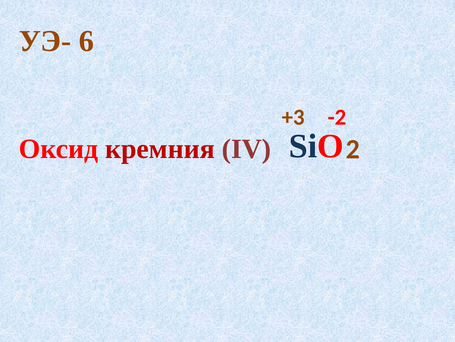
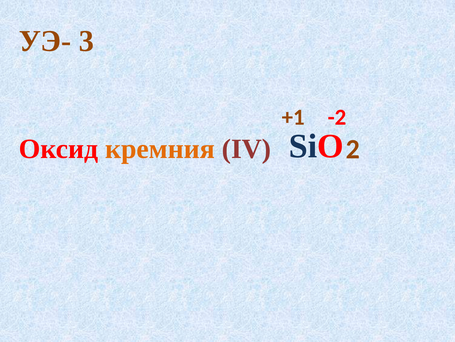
6: 6 -> 3 (86, 41)
+3: +3 -> +1 (293, 117)
кремния colour: red -> orange (160, 149)
